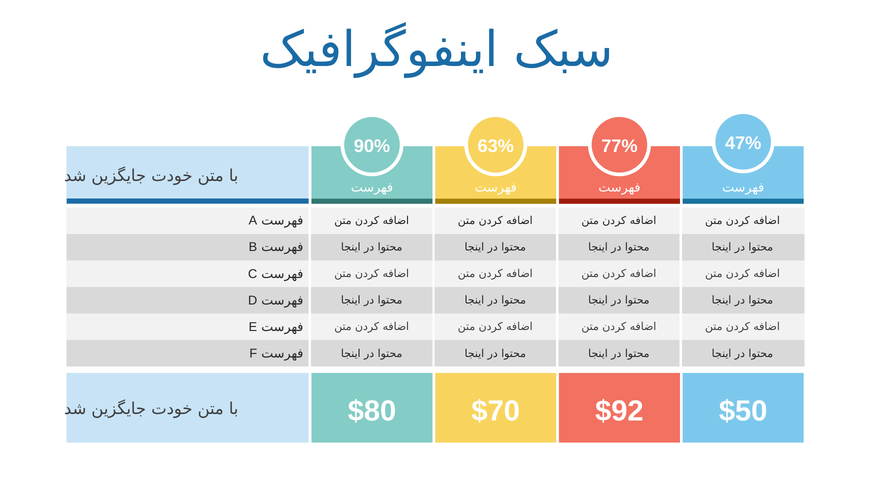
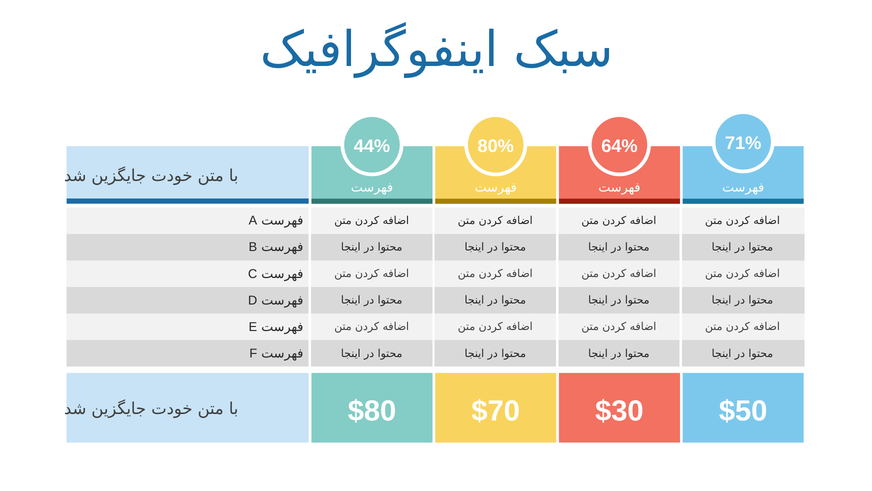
47%: 47% -> 71% (743, 143)
90%: 90% -> 44% (372, 146)
63%: 63% -> 80% (496, 146)
77%: 77% -> 64% (619, 146)
$92: $92 -> $30 (619, 411)
